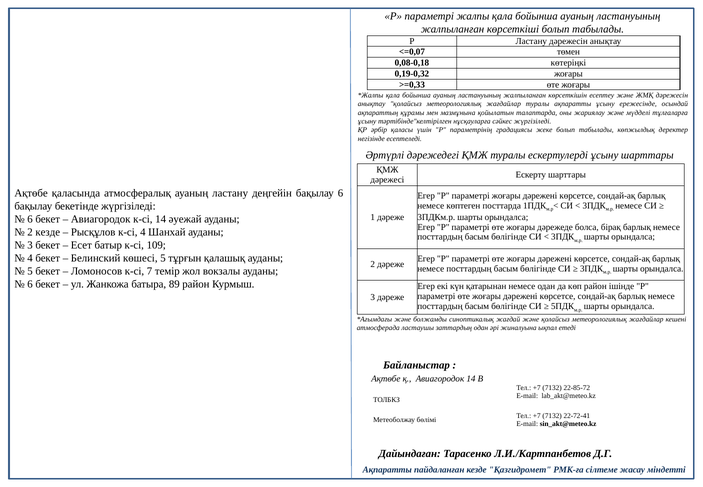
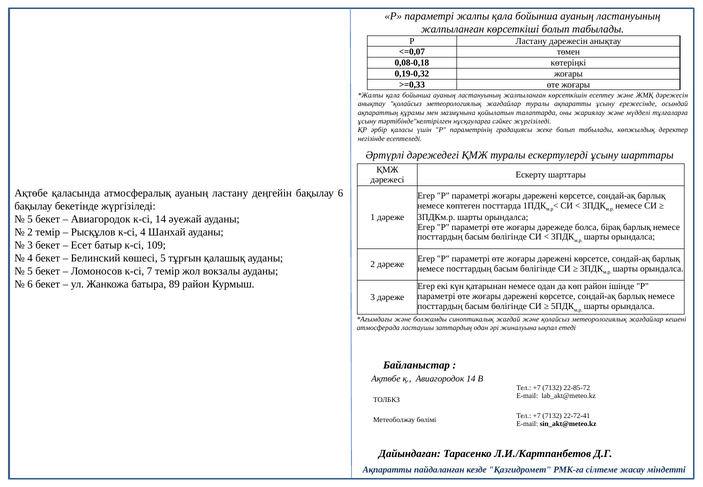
6: 6 -> 5 (30, 219)
2 кезде: кезде -> темір (48, 232)
